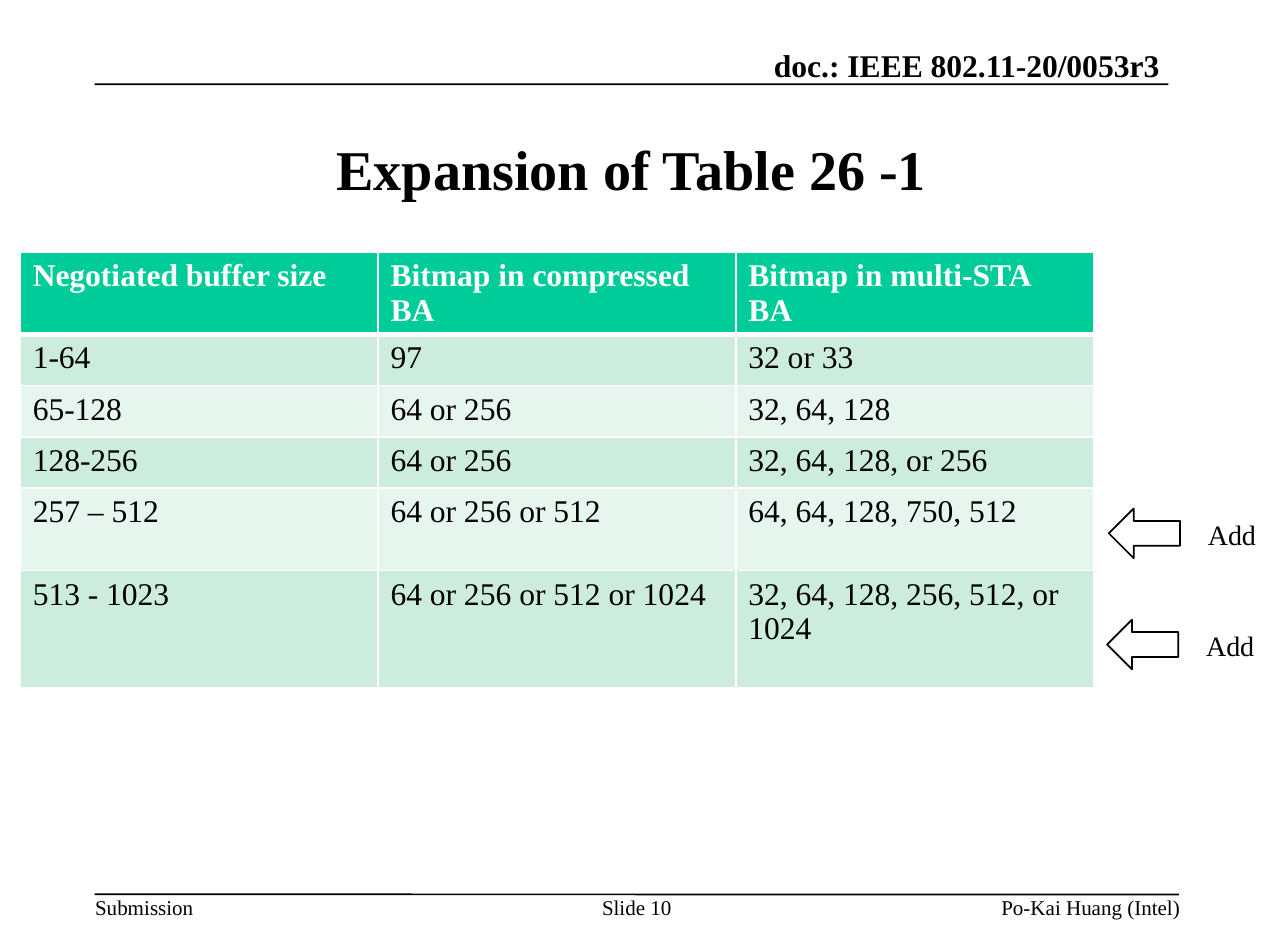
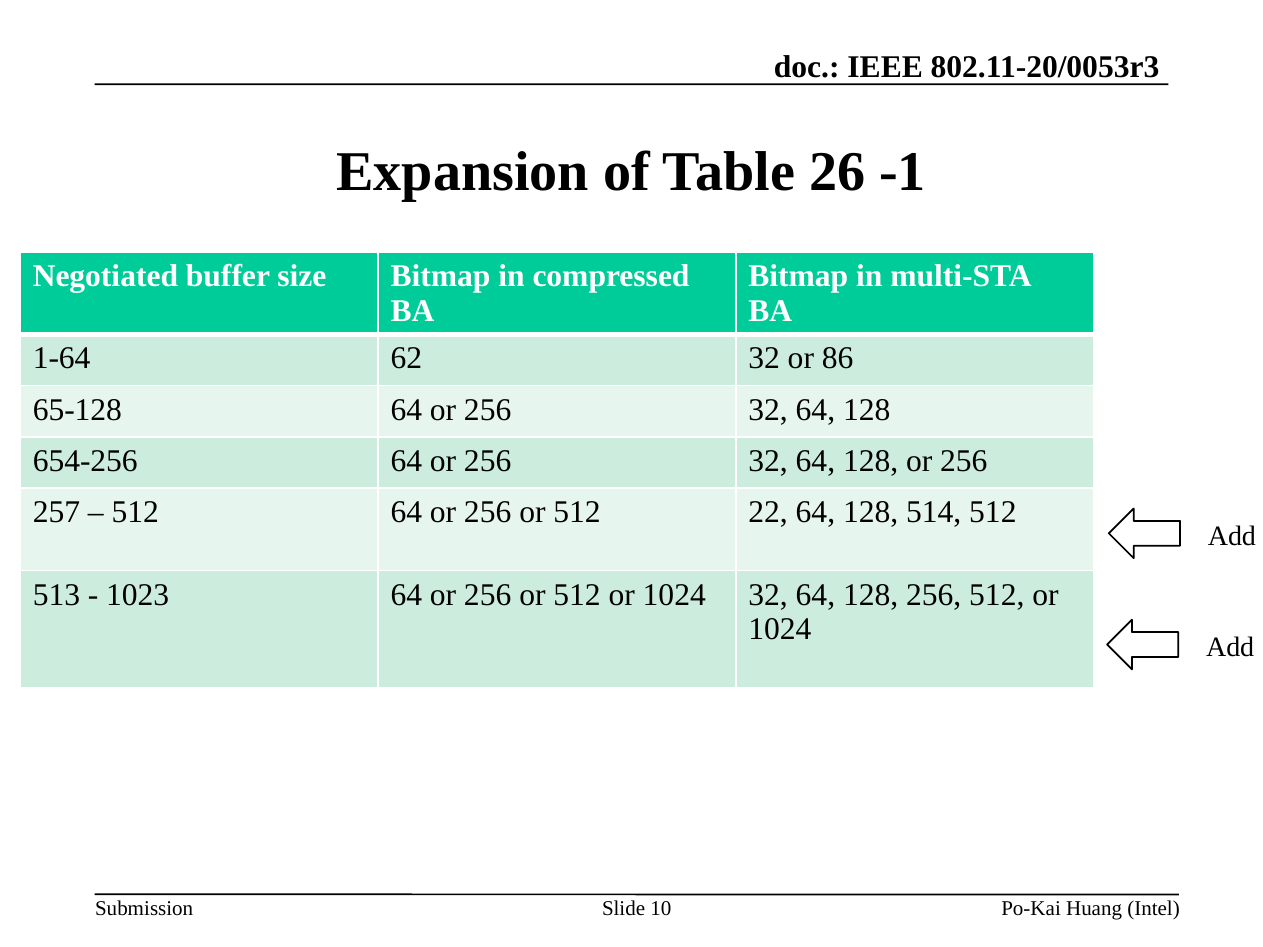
97: 97 -> 62 (406, 359)
33: 33 -> 86 (838, 359)
128-256: 128-256 -> 654-256 (85, 461)
or 512 64: 64 -> 22 (768, 512)
750: 750 -> 514 (934, 512)
